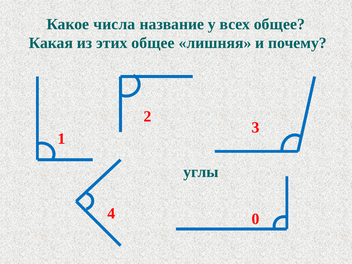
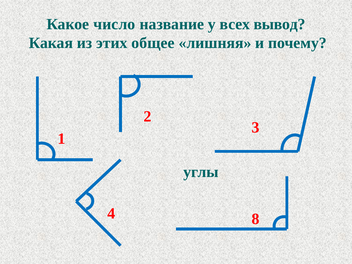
числа: числа -> число (114, 24)
всех общее: общее -> вывод (280, 24)
0: 0 -> 8 (256, 219)
